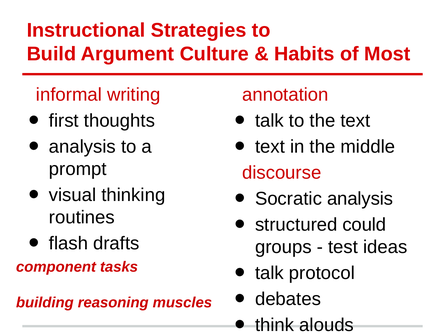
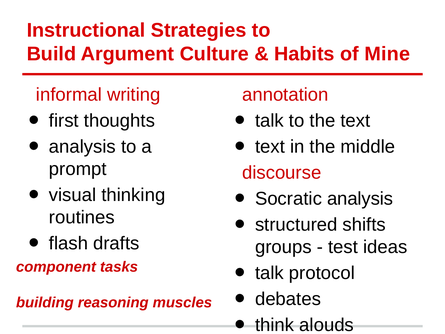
Most: Most -> Mine (387, 54)
could: could -> shifts (364, 225)
